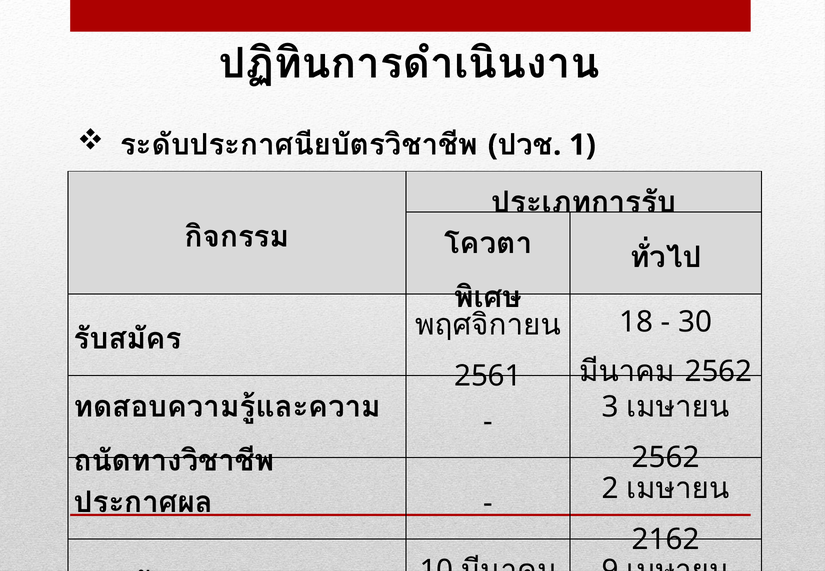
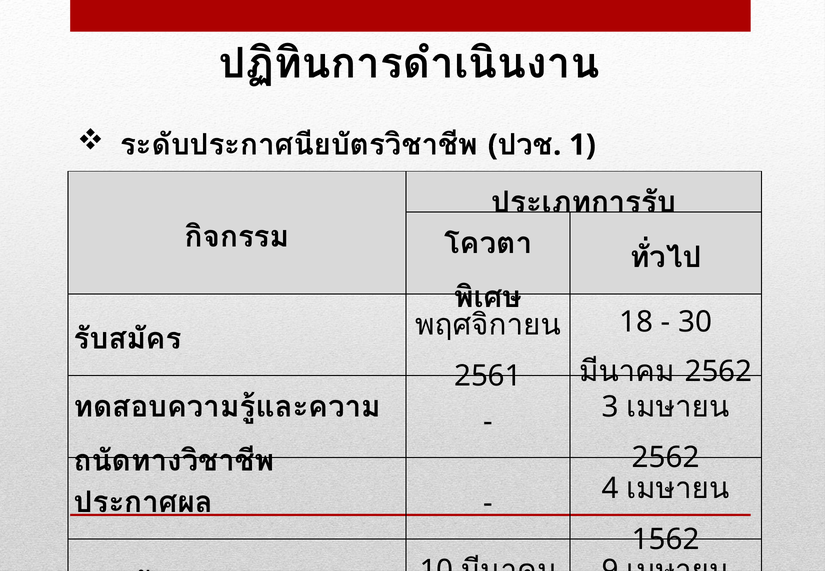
2: 2 -> 4 (610, 489)
2162: 2162 -> 1562 (666, 539)
